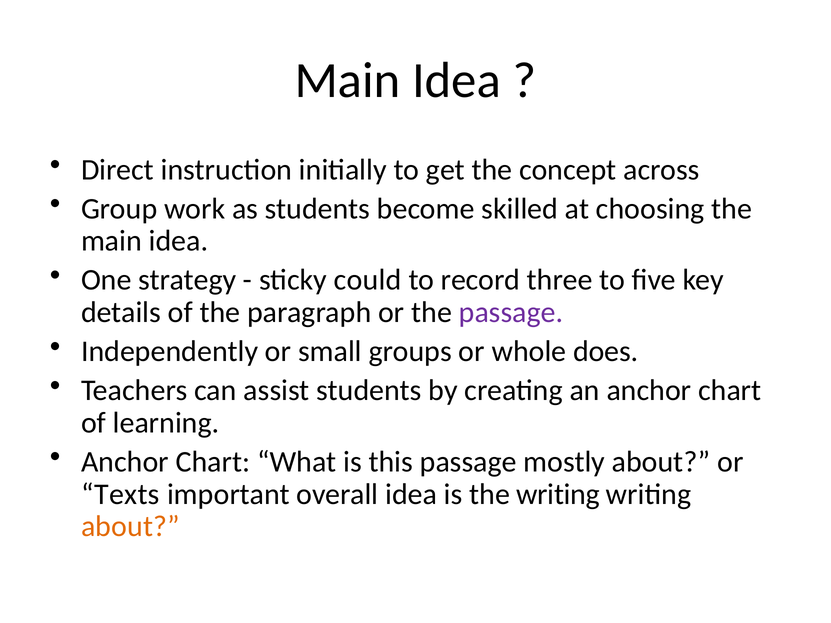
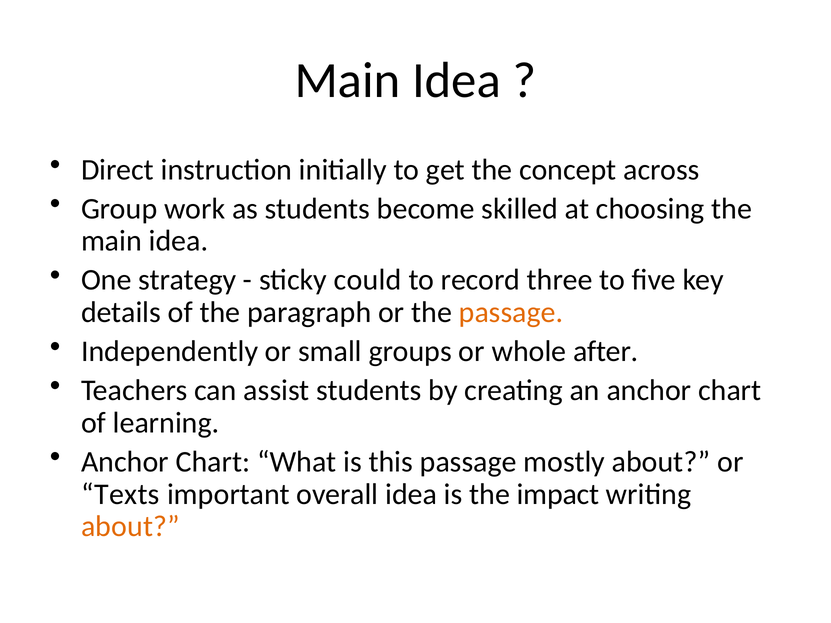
passage colour: purple -> orange (511, 313)
does: does -> after (606, 352)
the writing: writing -> impact (558, 494)
